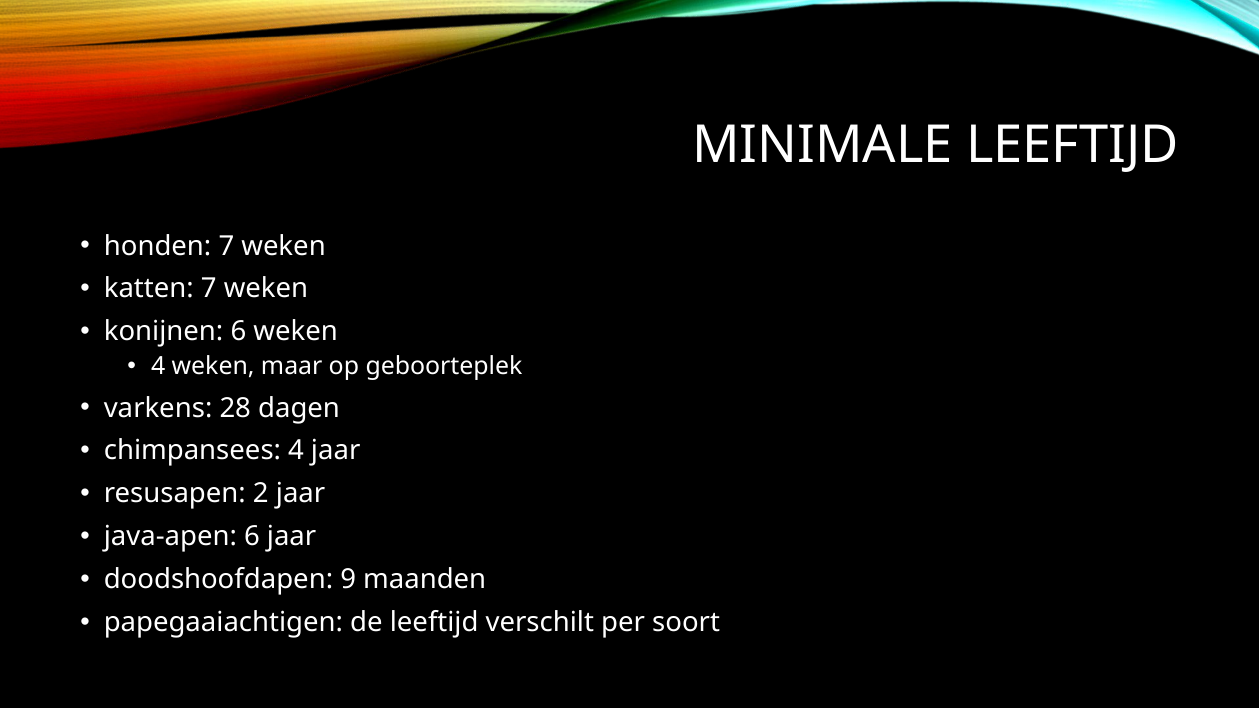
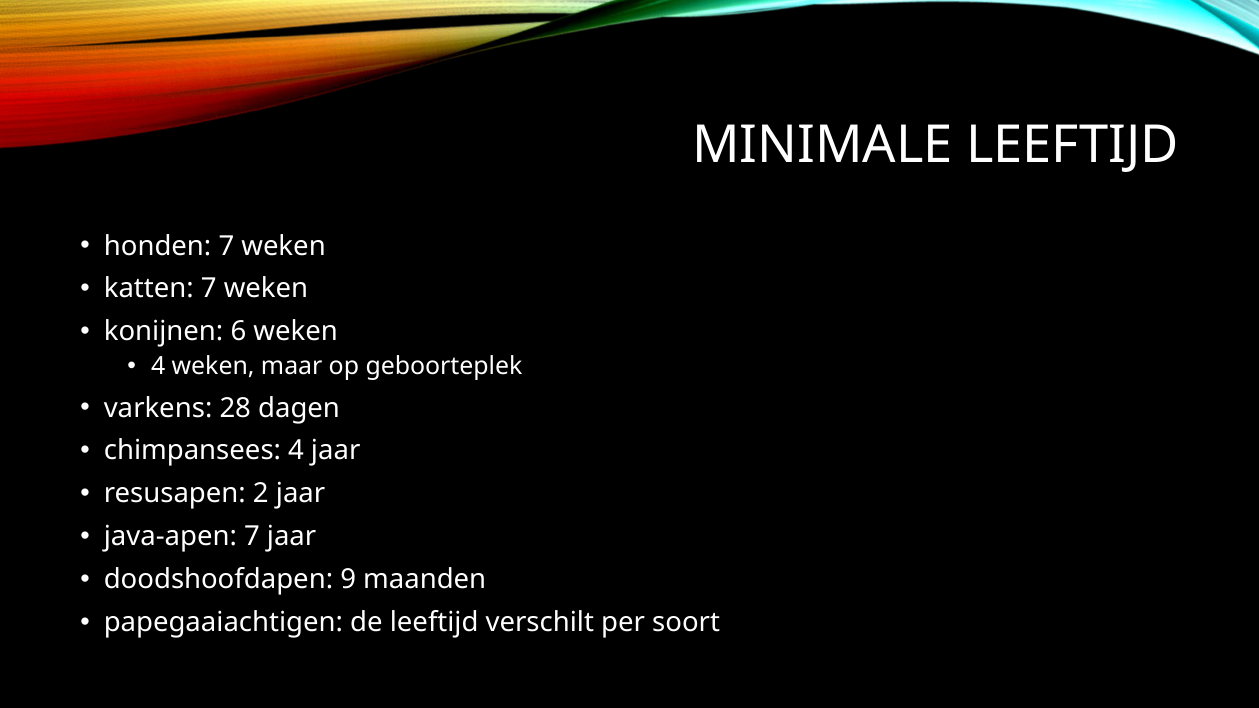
java-apen 6: 6 -> 7 (252, 537)
